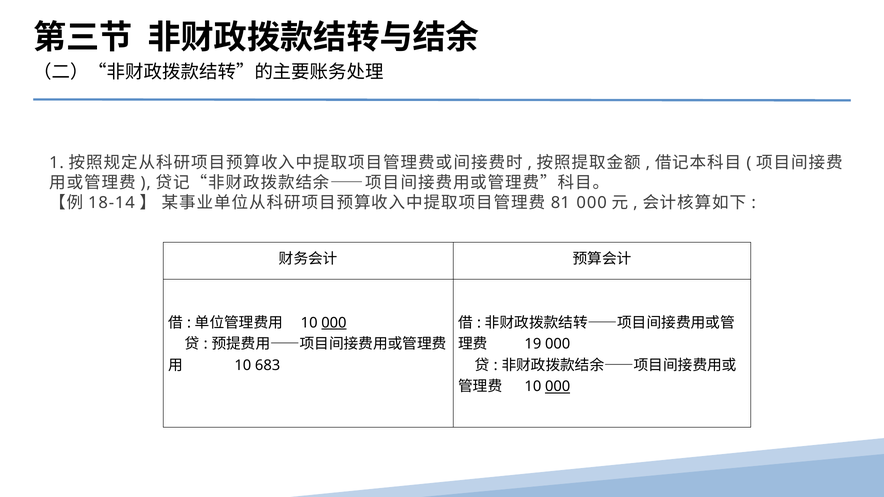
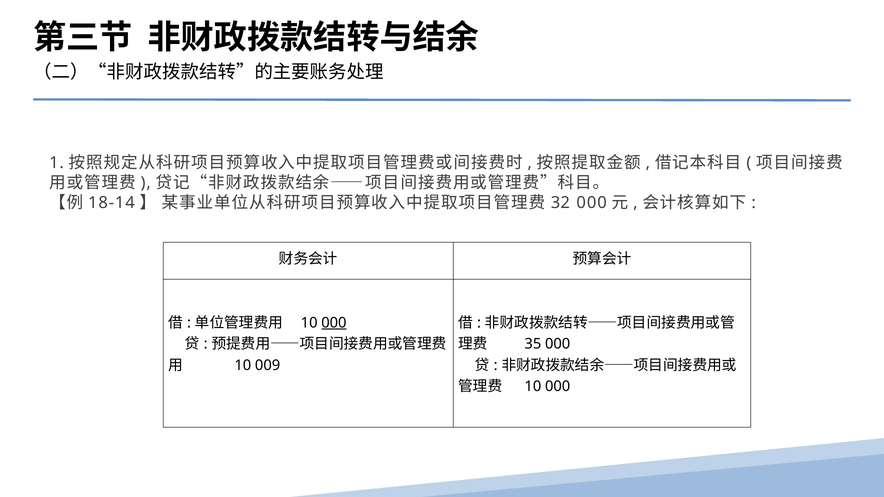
81: 81 -> 32 (560, 203)
19: 19 -> 35 (533, 344)
683: 683 -> 009 (268, 366)
000 underline: present -> none (558, 387)
